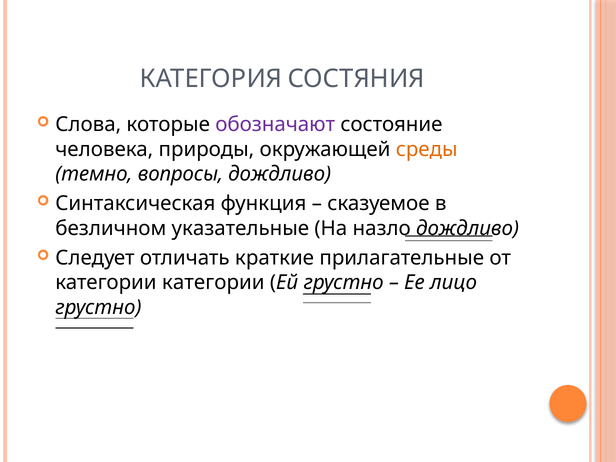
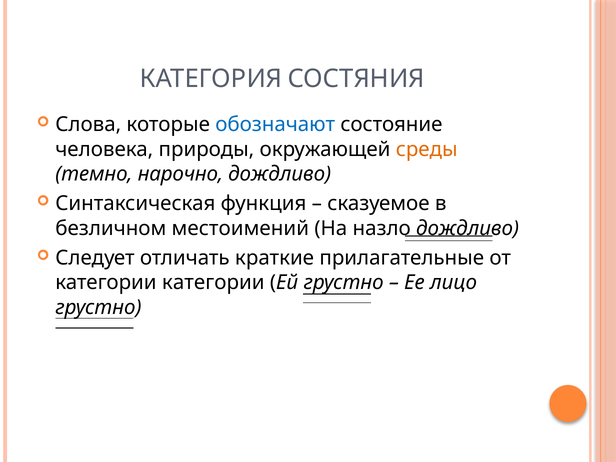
обозначают colour: purple -> blue (275, 125)
вопросы: вопросы -> нарочно (180, 174)
указательные: указательные -> местоимений (240, 228)
